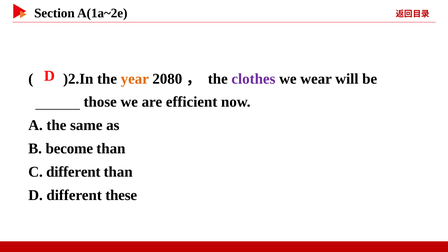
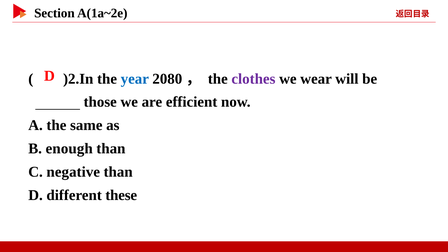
year colour: orange -> blue (135, 79)
become: become -> enough (69, 149)
C different: different -> negative (73, 172)
